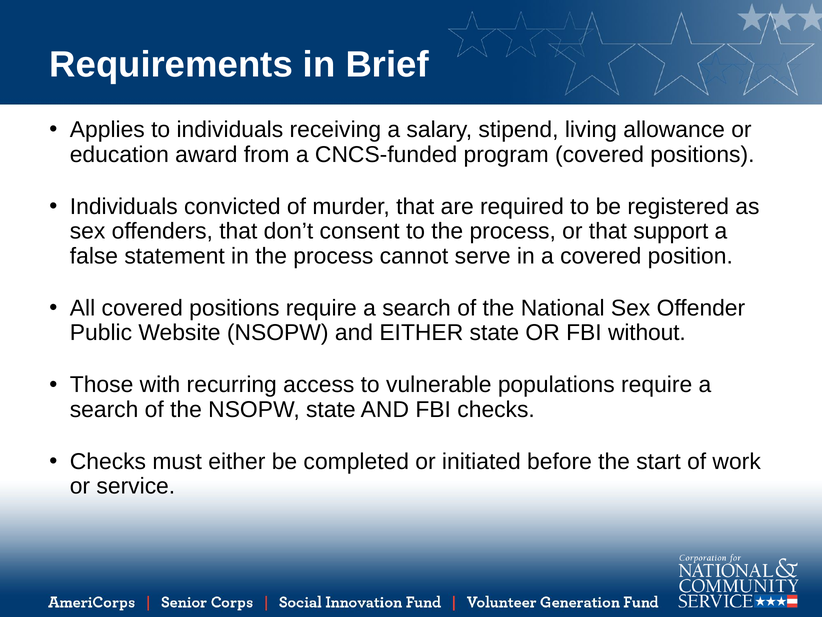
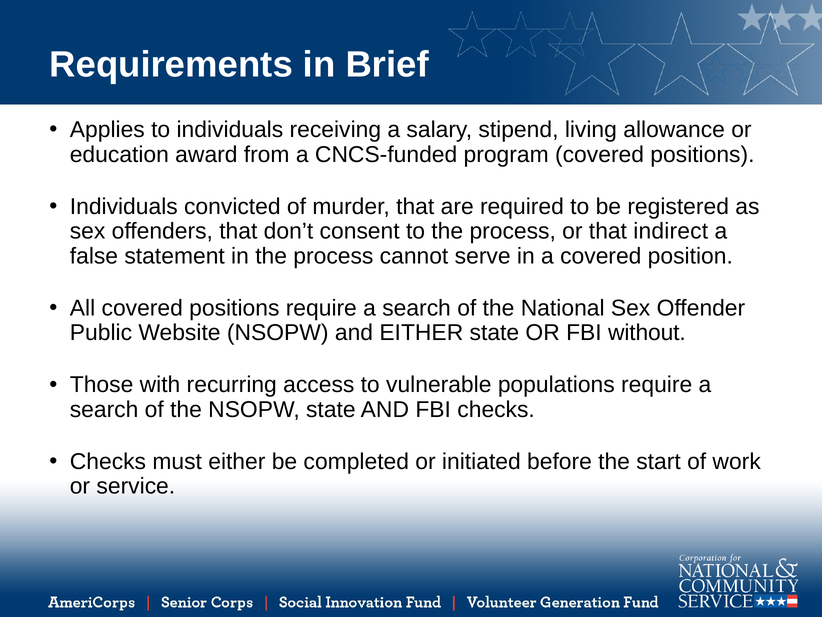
support: support -> indirect (671, 231)
